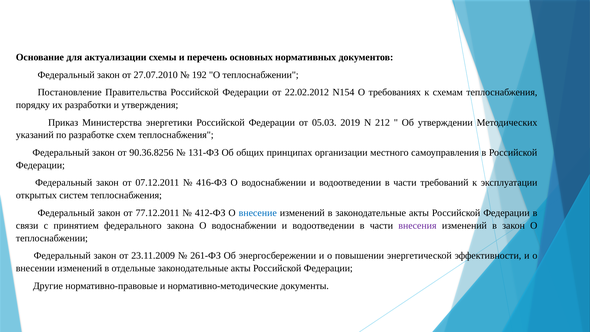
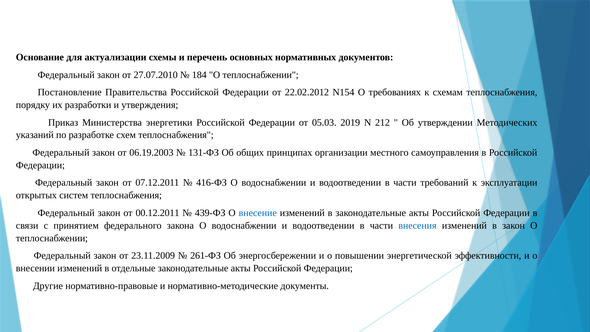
192: 192 -> 184 (199, 75)
90.36.8256: 90.36.8256 -> 06.19.2003 (151, 153)
77.12.2011: 77.12.2011 -> 00.12.2011 (157, 213)
412-ФЗ: 412-ФЗ -> 439-ФЗ (210, 213)
внесения colour: purple -> blue (417, 225)
